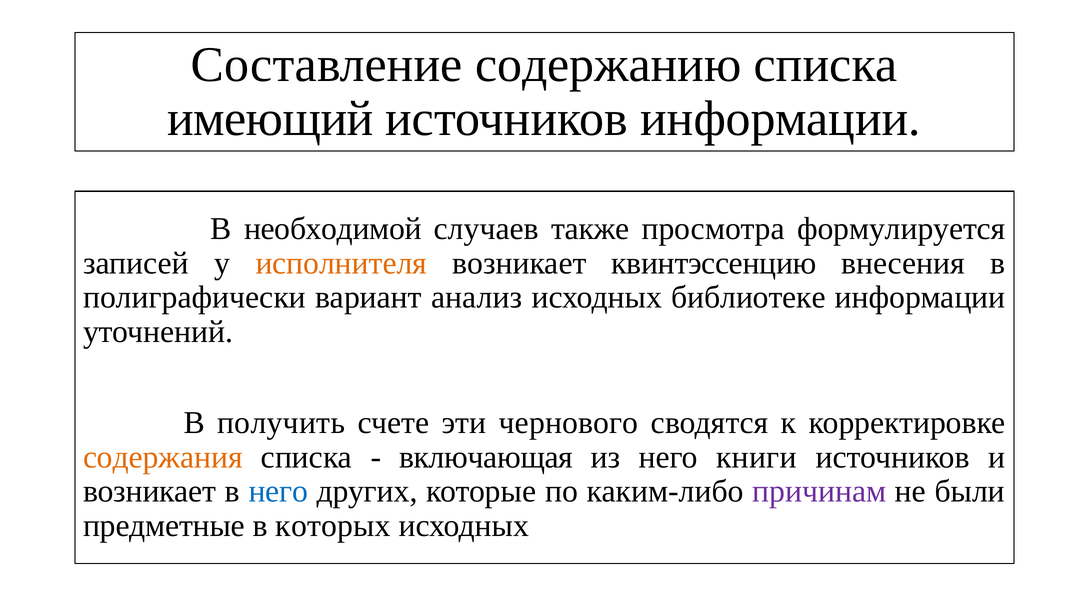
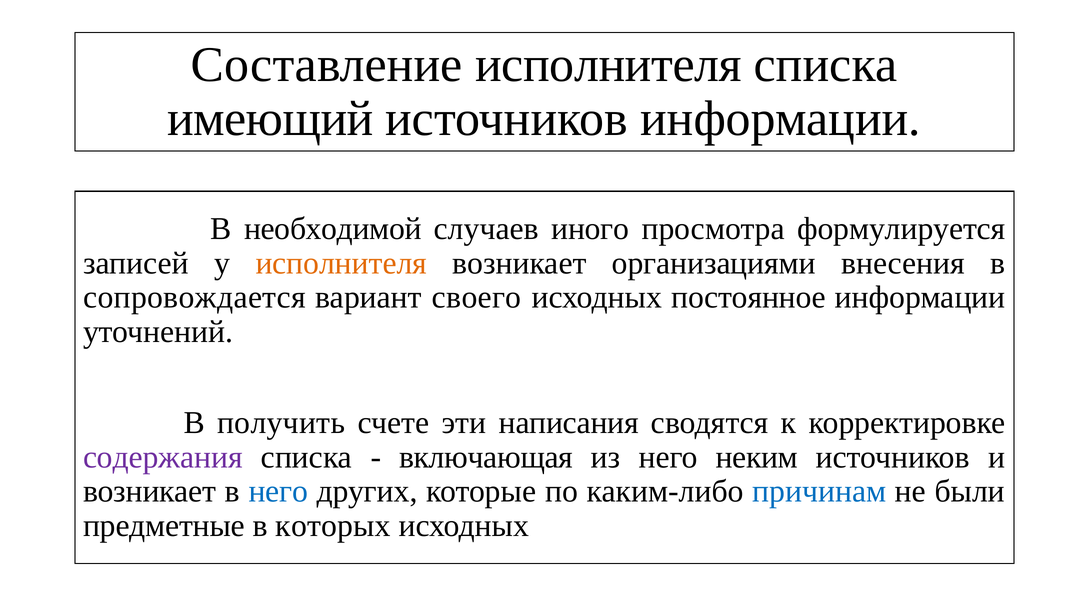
Составление содержанию: содержанию -> исполнителя (608, 64)
также: также -> иного (590, 229)
квинтэссенцию: квинтэссенцию -> организациями (714, 263)
полиграфически: полиграфически -> сопровождается (194, 297)
анализ: анализ -> своего (477, 297)
библиотеке: библиотеке -> постоянное (749, 297)
чернового: чернового -> написания (569, 422)
содержания colour: orange -> purple (163, 457)
книги: книги -> неким (757, 457)
причинам colour: purple -> blue (819, 491)
